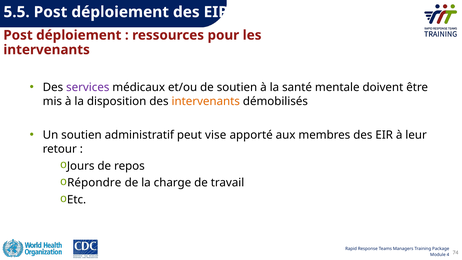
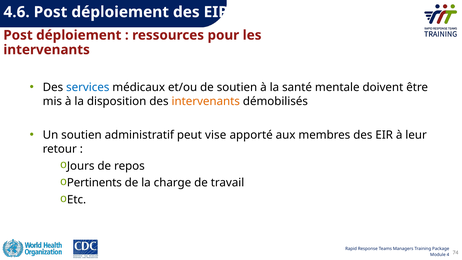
5.5: 5.5 -> 4.6 (17, 12)
services colour: purple -> blue (88, 87)
Répondre: Répondre -> Pertinents (94, 183)
